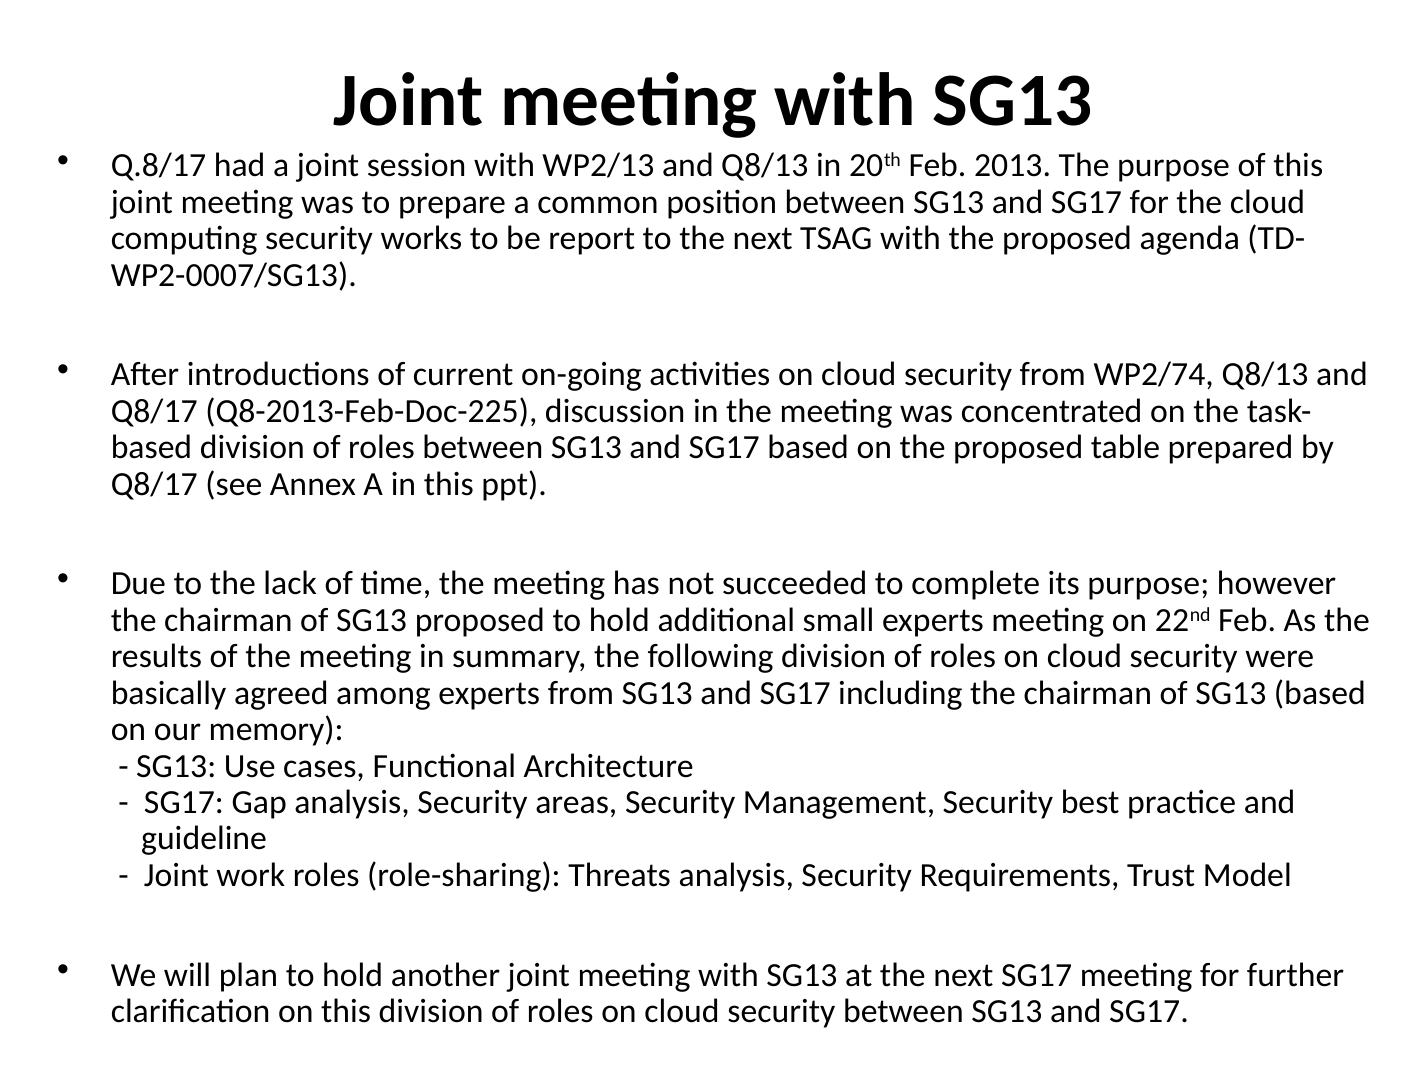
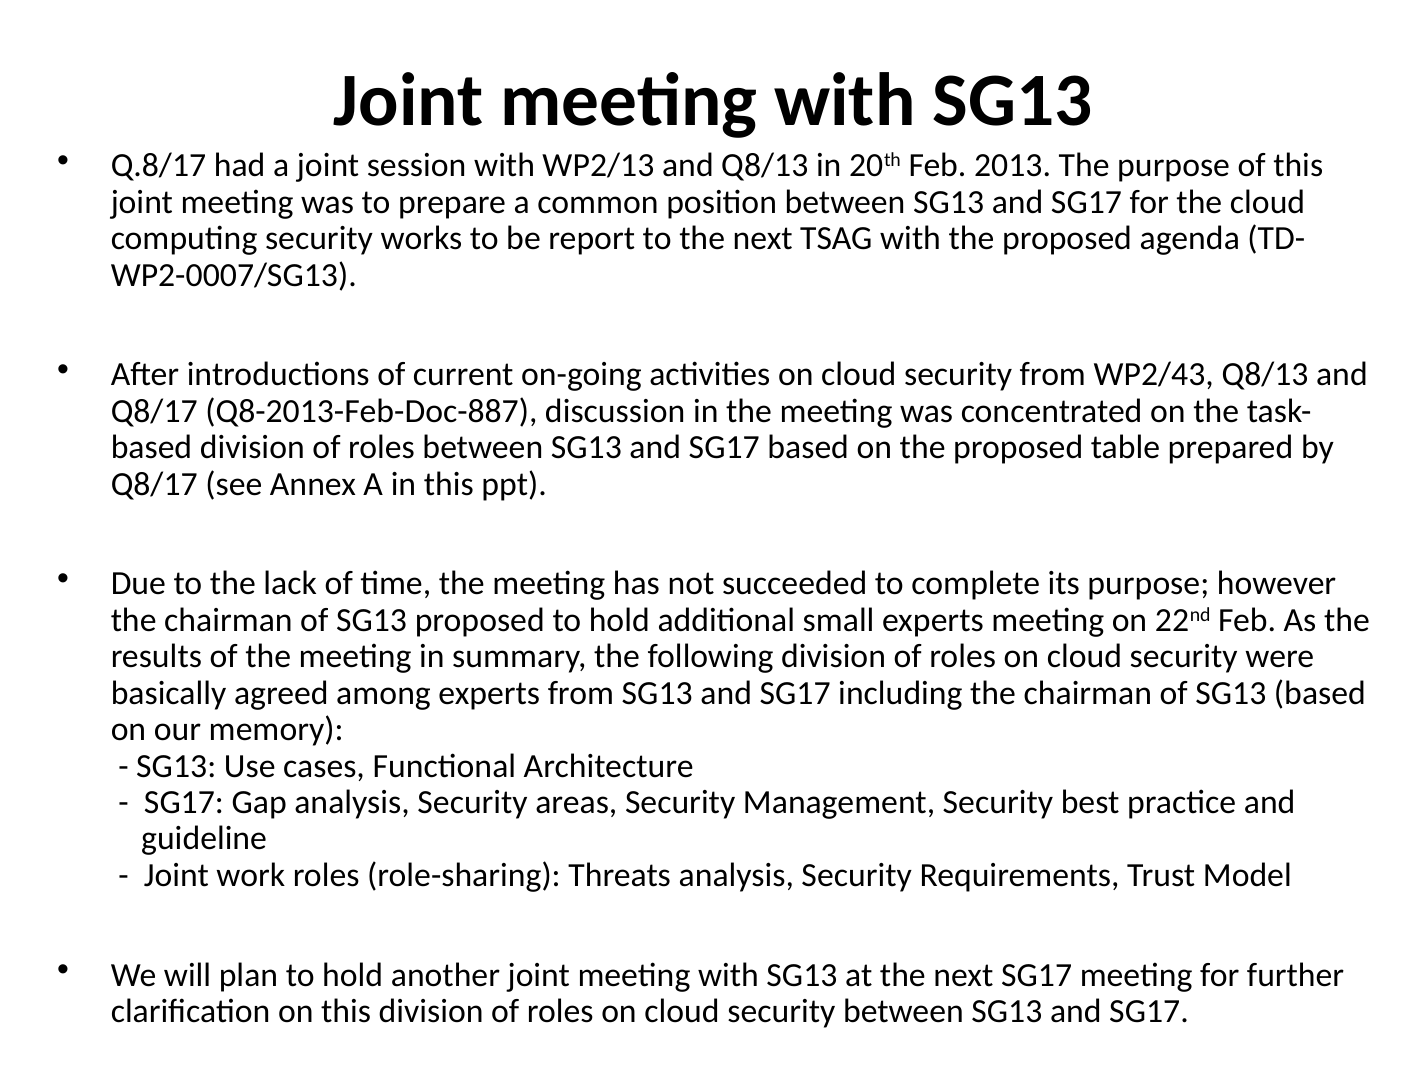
WP2/74: WP2/74 -> WP2/43 (1154, 374)
Q8-2013-Feb-Doc-225: Q8-2013-Feb-Doc-225 -> Q8-2013-Feb-Doc-887 (371, 411)
